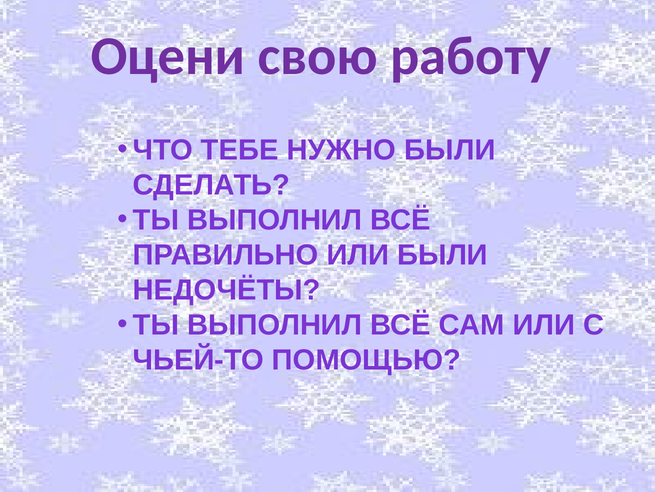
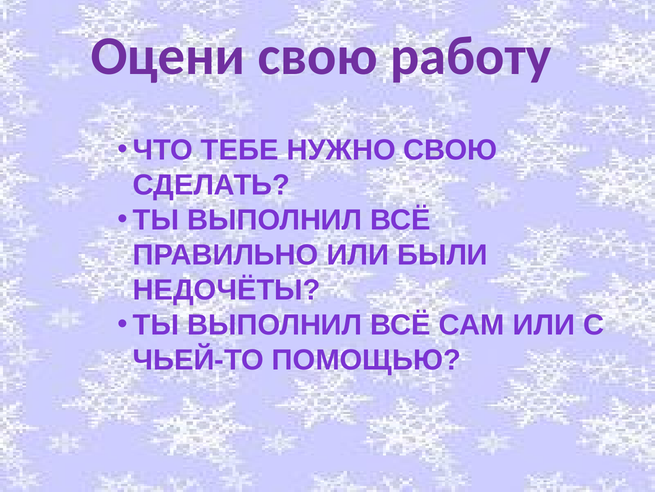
НУЖНО БЫЛИ: БЫЛИ -> СВОЮ (450, 150)
